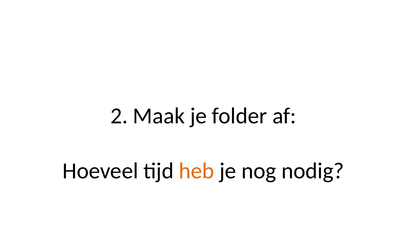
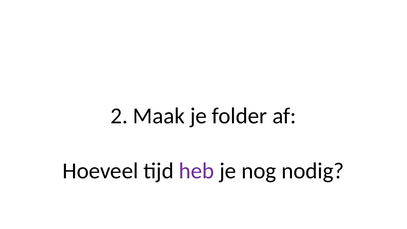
heb colour: orange -> purple (197, 171)
